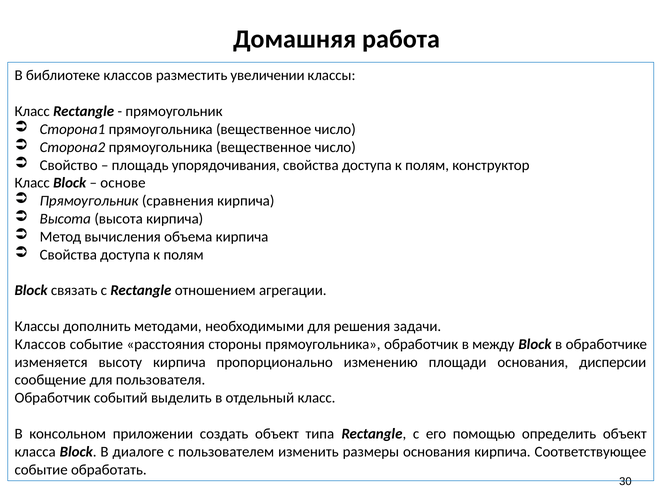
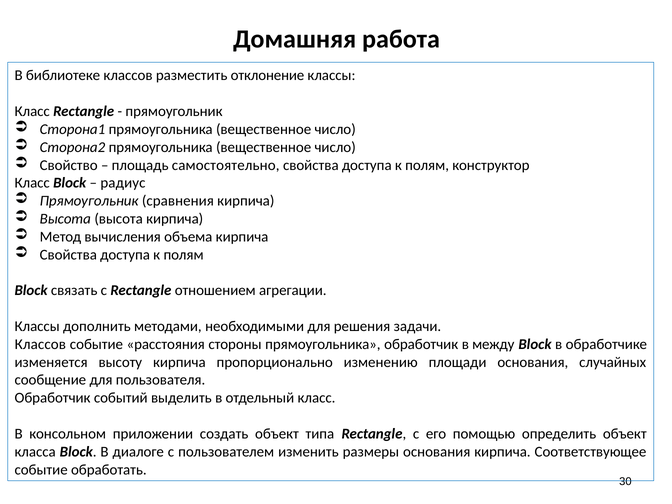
увеличении: увеличении -> отклонение (268, 76)
упорядочивания: упорядочивания -> самостоятельно (226, 165)
основе: основе -> радиус (123, 183)
дисперсии: дисперсии -> случайных (613, 362)
